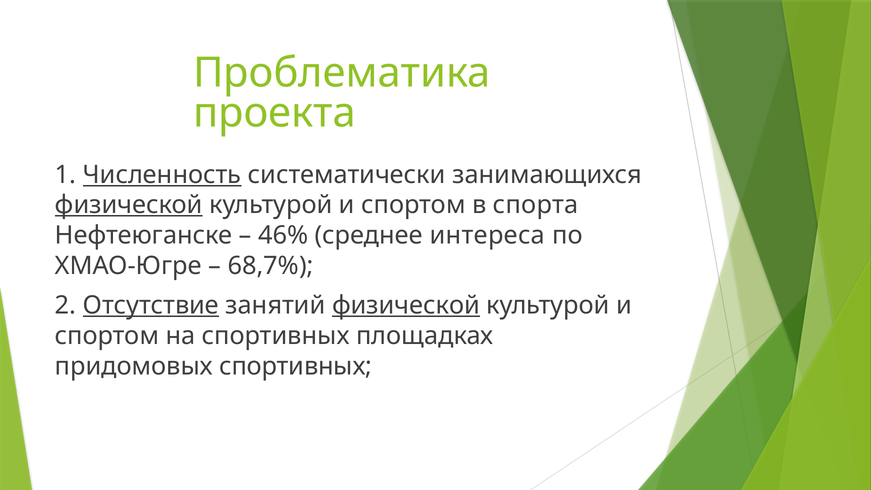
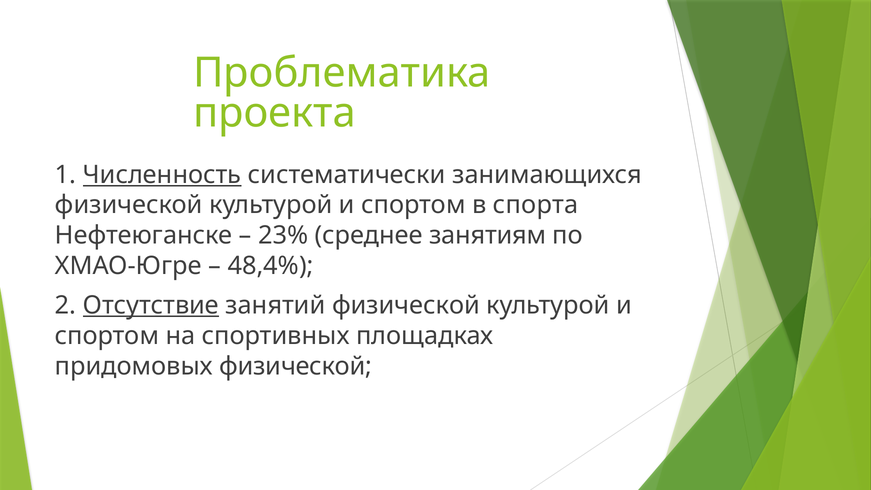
физической underline: present -> none (129, 205)
46%: 46% -> 23% (283, 235)
интереса: интереса -> занятиям (488, 235)
68,7%: 68,7% -> 48,4% (271, 266)
физической underline: present -> none (406, 305)
придомовых спортивных: спортивных -> физической (296, 366)
